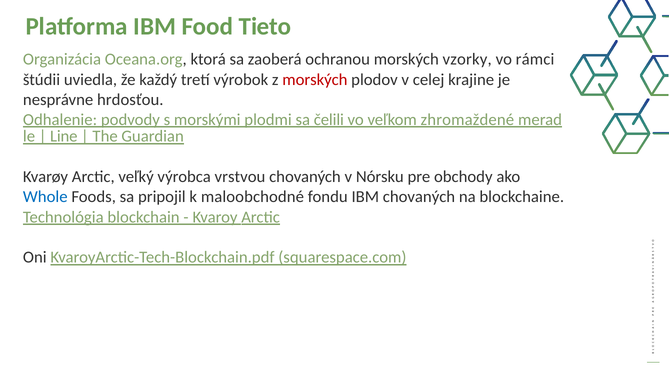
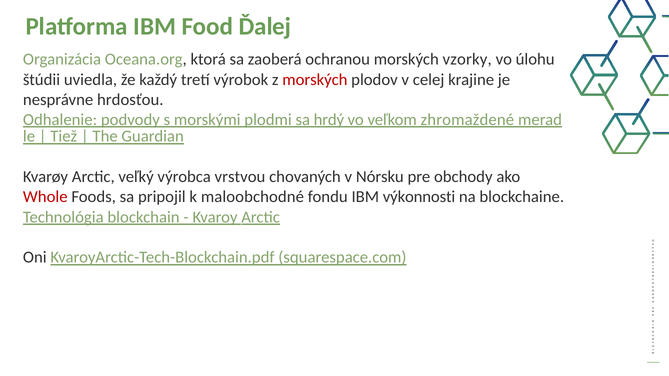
Tieto: Tieto -> Ďalej (265, 27)
rámci: rámci -> úlohu (535, 59)
čelili: čelili -> hrdý (329, 120)
Line: Line -> Tiež (64, 137)
Whole colour: blue -> red (45, 197)
IBM chovaných: chovaných -> výkonnosti (419, 197)
